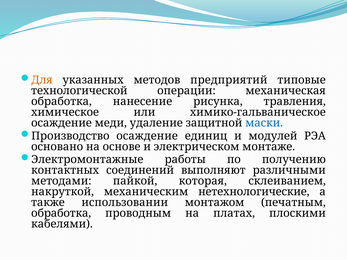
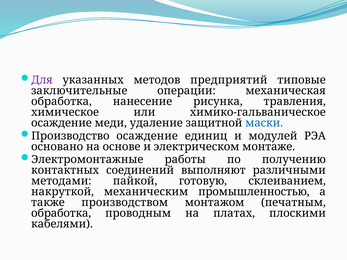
Для colour: orange -> purple (42, 80)
технологической: технологической -> заключительные (79, 91)
которая: которая -> готовую (203, 181)
нетехнологические: нетехнологические -> промышленностью (254, 192)
использовании: использовании -> производством (125, 203)
